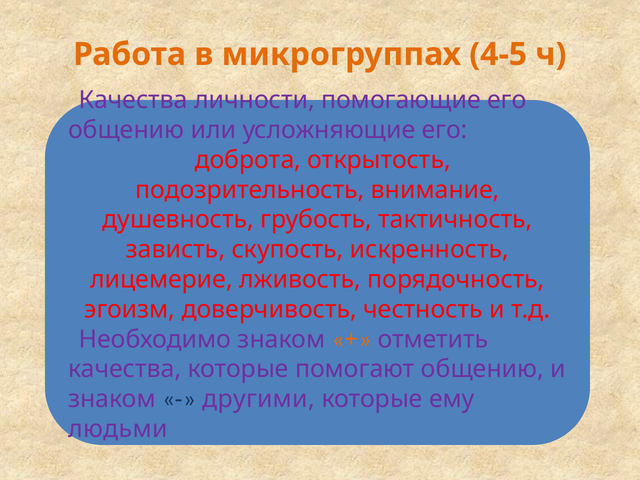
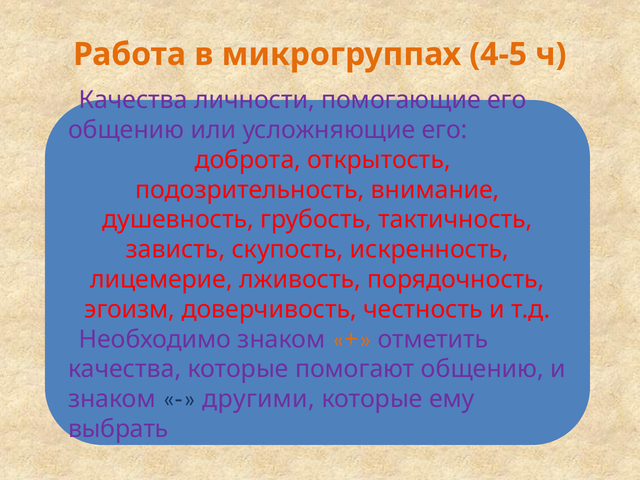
людьми: людьми -> выбрать (118, 429)
